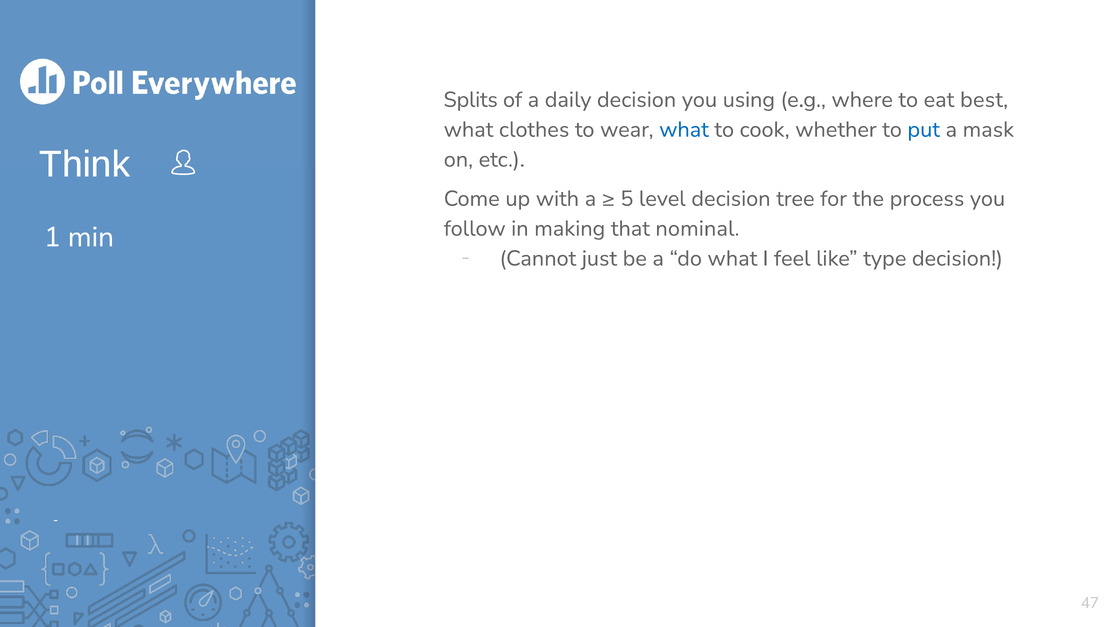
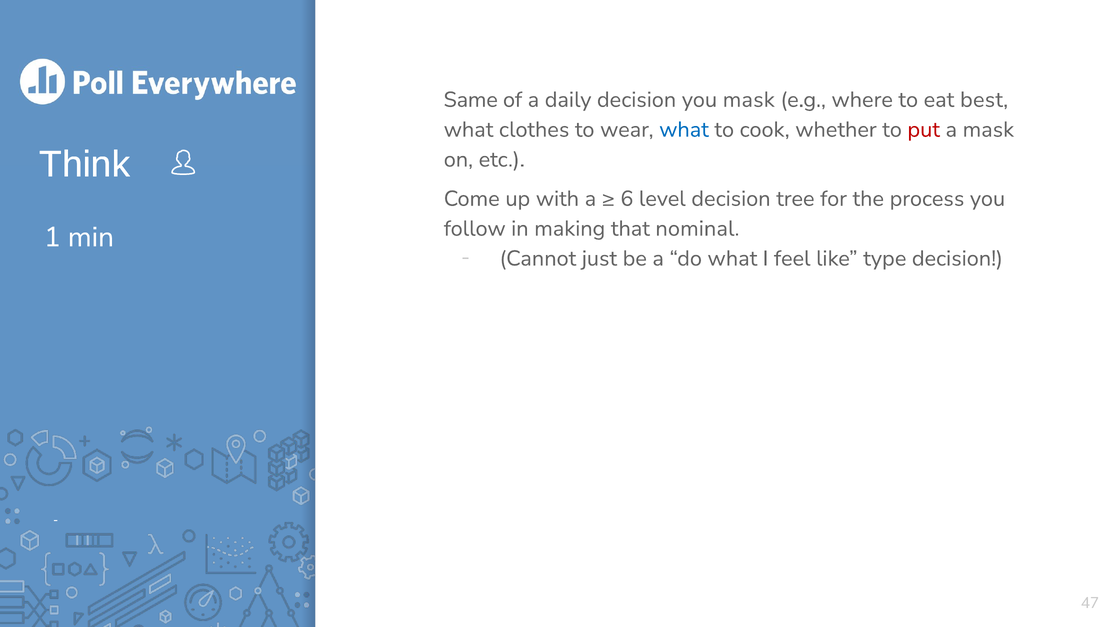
Splits: Splits -> Same (471, 100)
you using: using -> mask (749, 100)
put colour: blue -> red (924, 130)
5: 5 -> 6 (627, 199)
